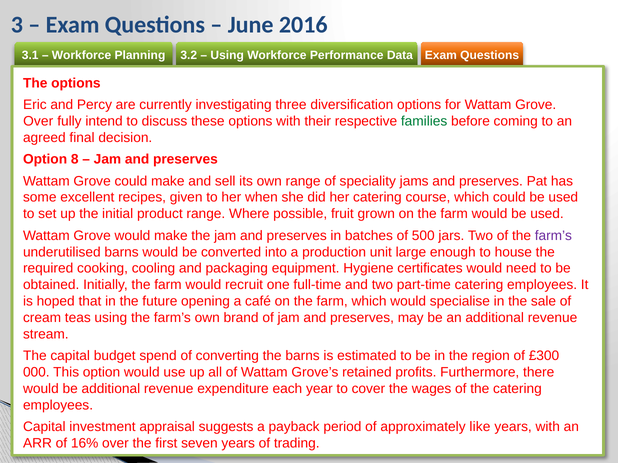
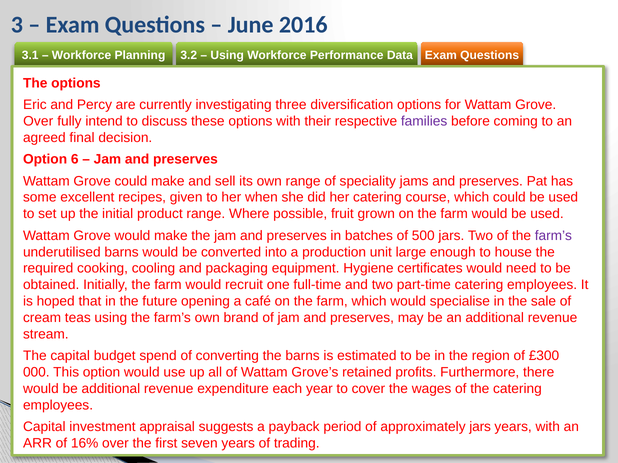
families colour: green -> purple (424, 121)
8: 8 -> 6 (75, 160)
approximately like: like -> jars (480, 427)
